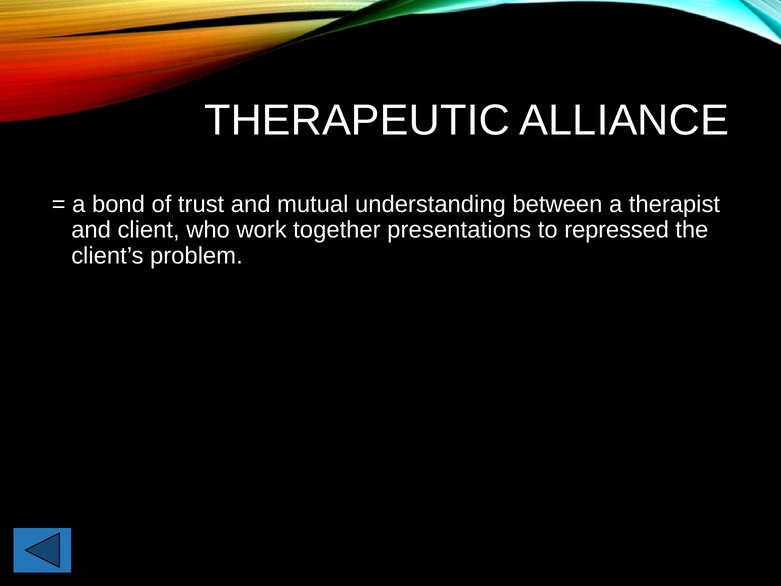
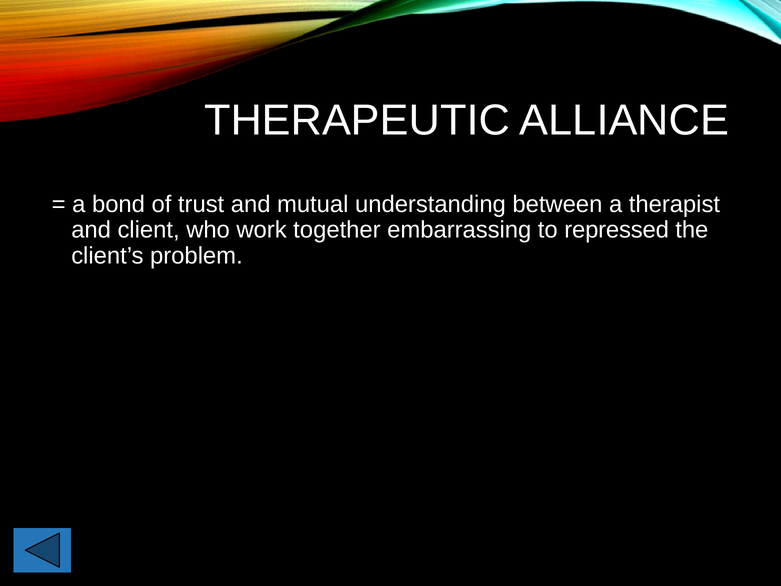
presentations: presentations -> embarrassing (459, 230)
